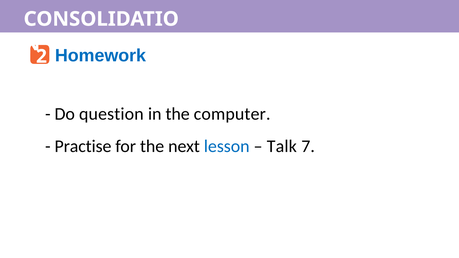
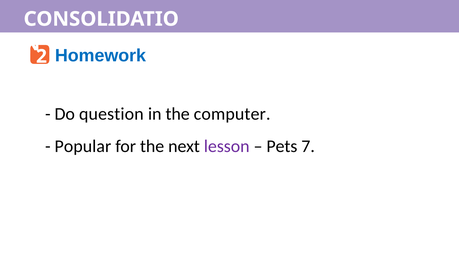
Practise: Practise -> Popular (83, 146)
lesson colour: blue -> purple (227, 146)
Talk: Talk -> Pets (282, 146)
